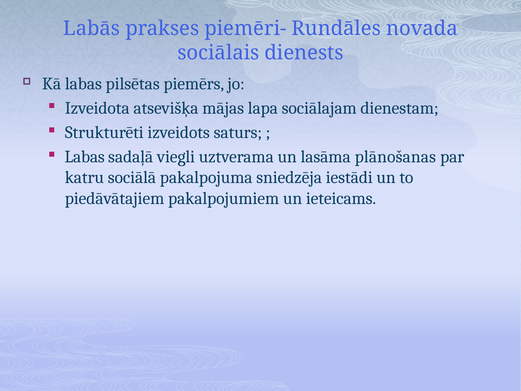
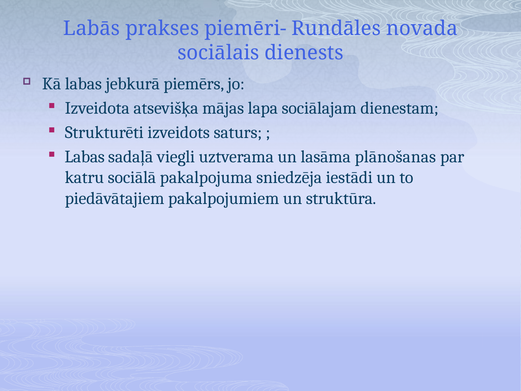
pilsētas: pilsētas -> jebkurā (133, 84)
ieteicams: ieteicams -> struktūra (341, 198)
